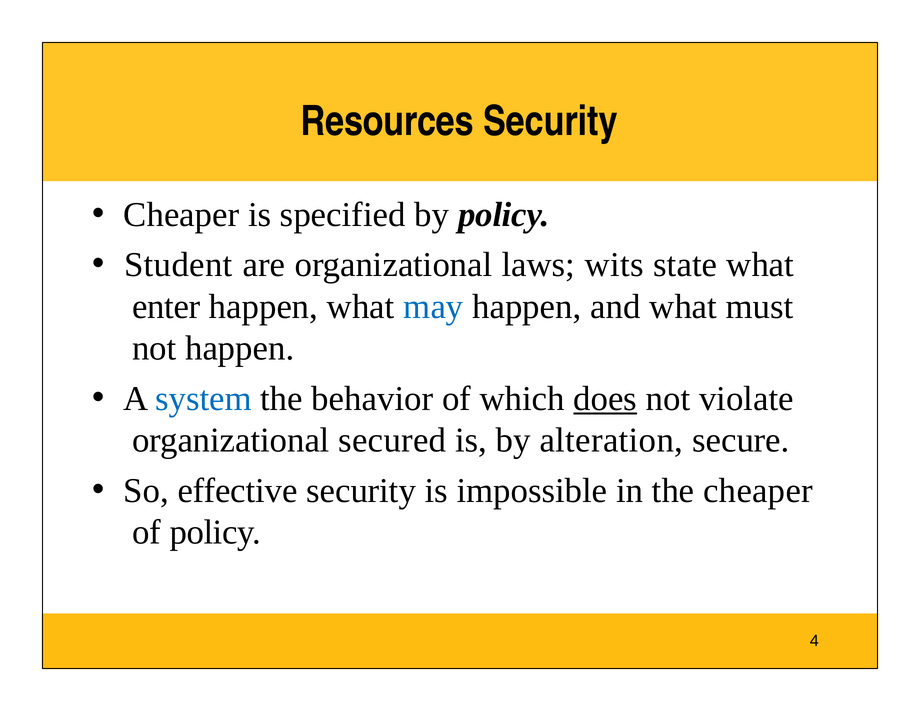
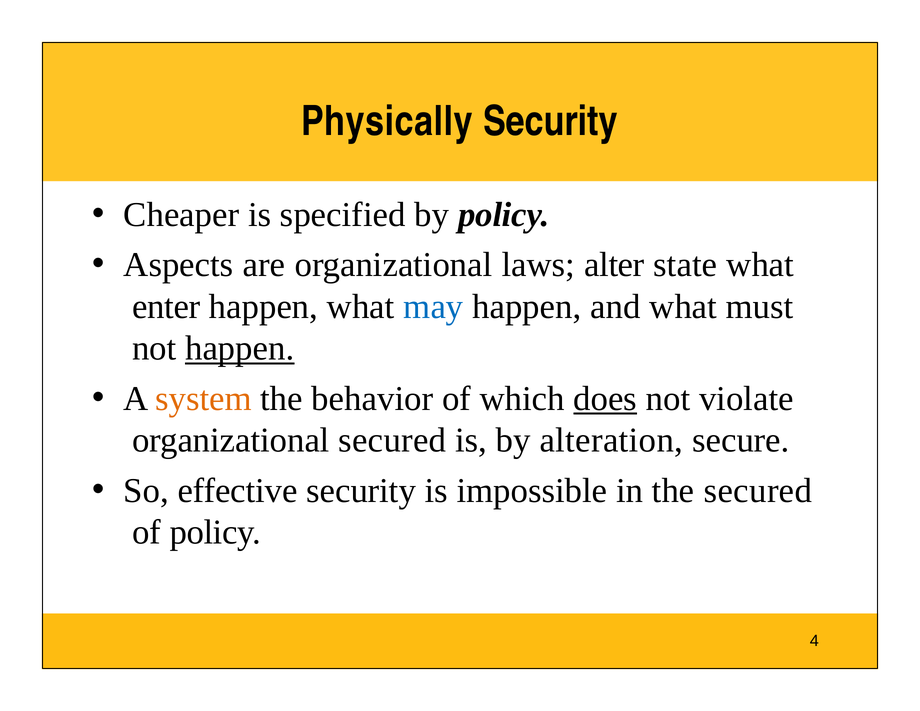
Resources: Resources -> Physically (387, 121)
Student: Student -> Aspects (178, 265)
wits: wits -> alter (614, 265)
happen underline: none -> present (240, 348)
system colour: blue -> orange (204, 399)
the cheaper: cheaper -> secured (758, 491)
